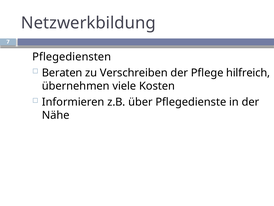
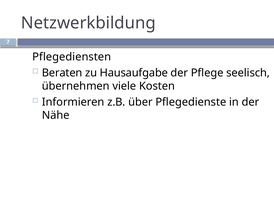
Verschreiben: Verschreiben -> Hausaufgabe (134, 73)
hilfreich: hilfreich -> seelisch (248, 73)
